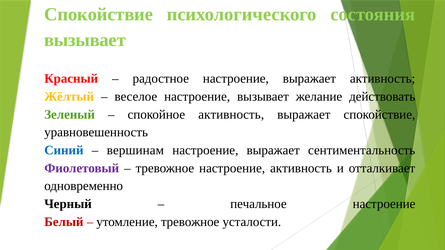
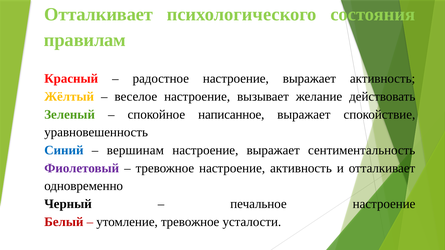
Спокойствие: Спокойствие -> Отталкивает (99, 14)
вызывает: вызывает -> правилам (85, 40)
спокойное активность: активность -> написанное (231, 115)
